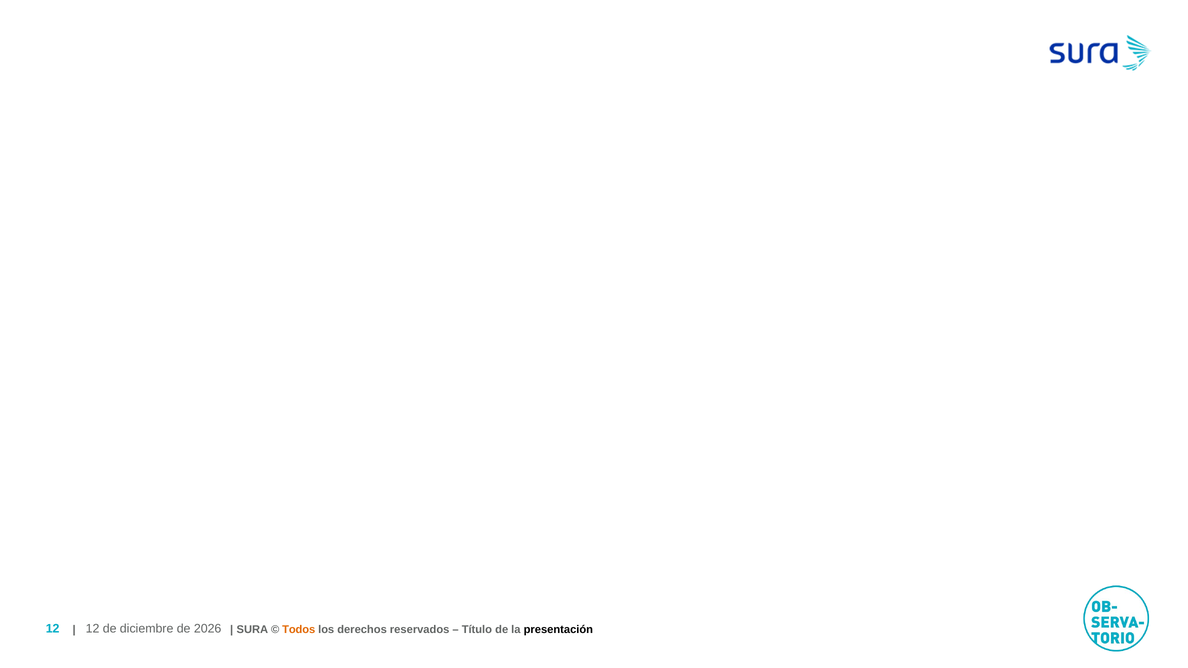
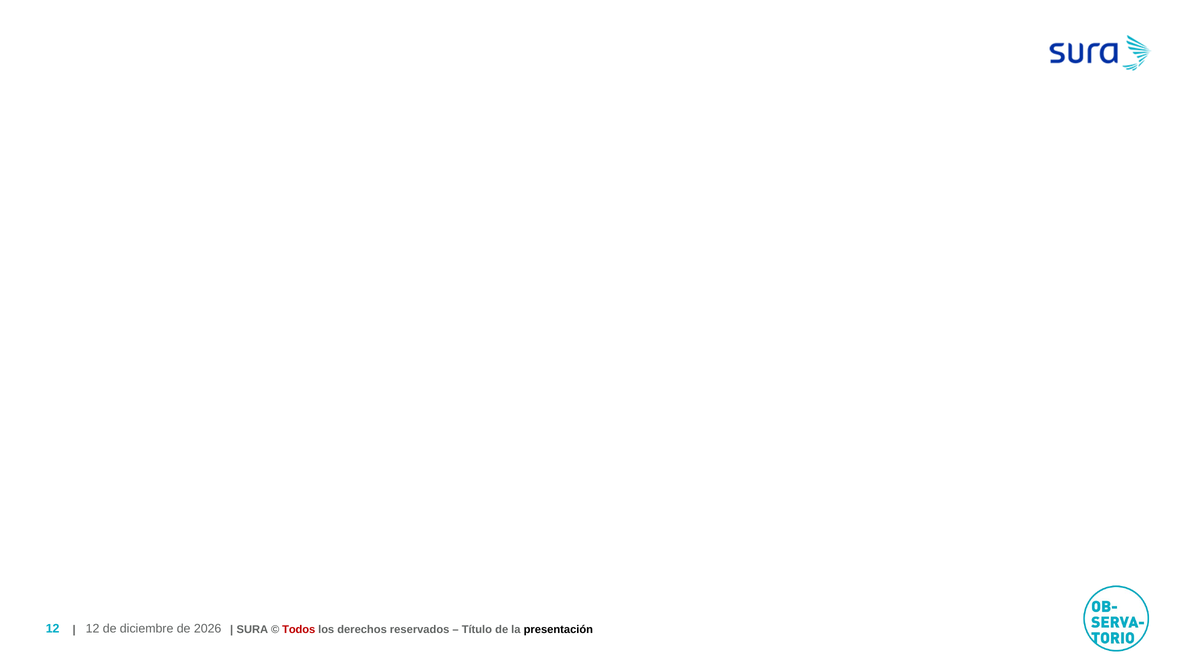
Todos colour: orange -> red (299, 630)
